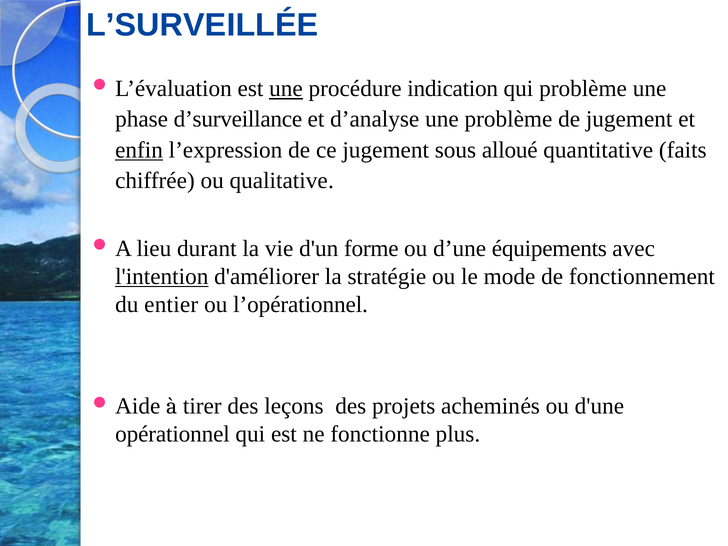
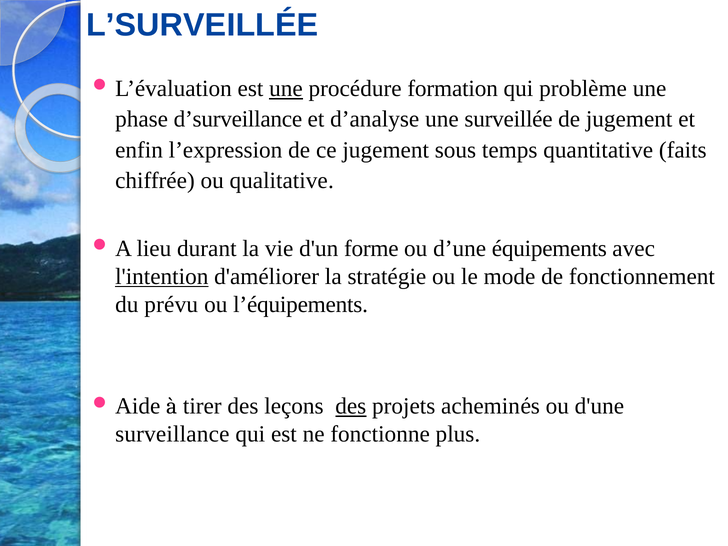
indication: indication -> formation (453, 89)
une problème: problème -> surveillée (509, 119)
enfin underline: present -> none (139, 150)
alloué: alloué -> temps (510, 150)
entier: entier -> prévu (171, 304)
l’opérationnel: l’opérationnel -> l’équipements (301, 304)
des underline: none -> present (351, 406)
opérationnel: opérationnel -> surveillance (172, 434)
